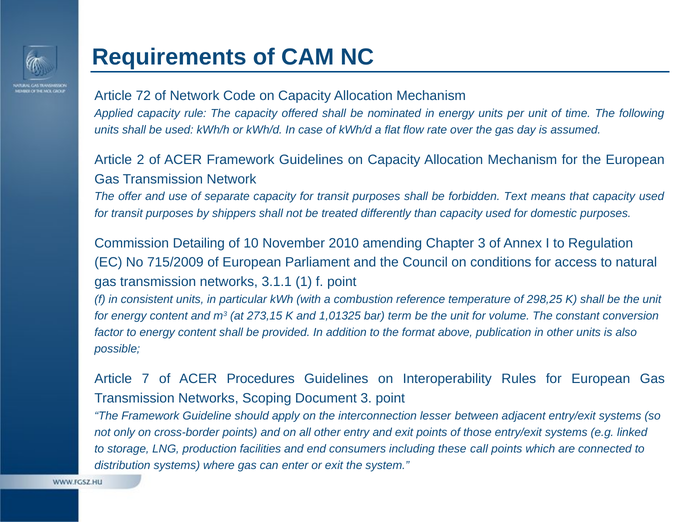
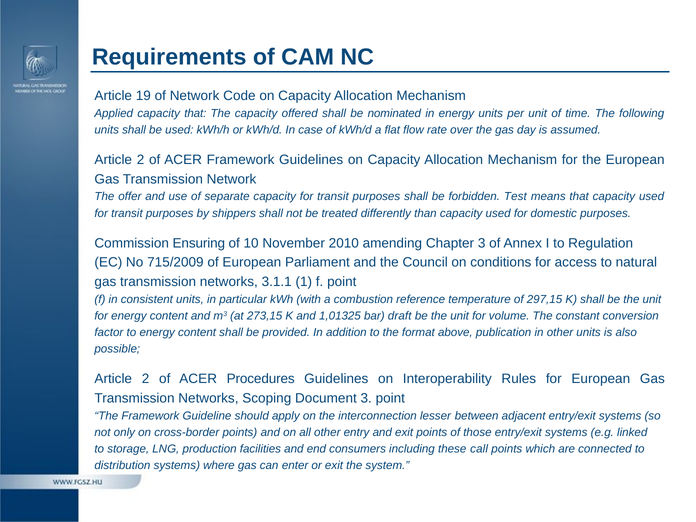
72: 72 -> 19 (143, 96)
capacity rule: rule -> that (195, 113)
Text: Text -> Test (515, 197)
Detailing: Detailing -> Ensuring (199, 243)
298,25: 298,25 -> 297,15 (545, 299)
term: term -> draft (400, 316)
7: 7 -> 2 (146, 379)
